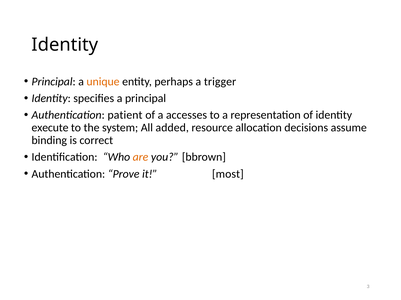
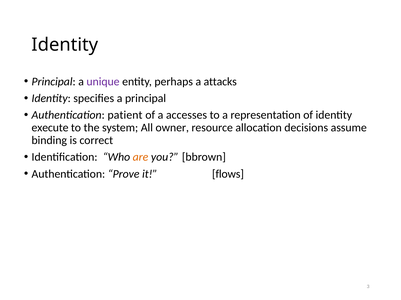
unique colour: orange -> purple (103, 82)
trigger: trigger -> attacks (220, 82)
added: added -> owner (172, 128)
most: most -> flows (228, 174)
